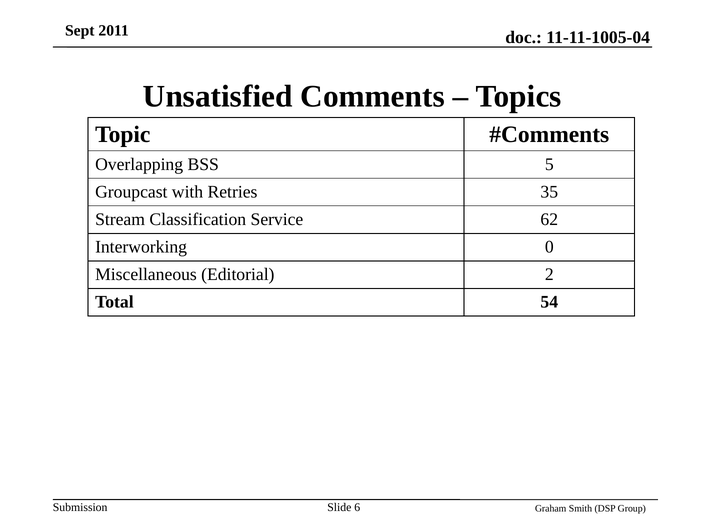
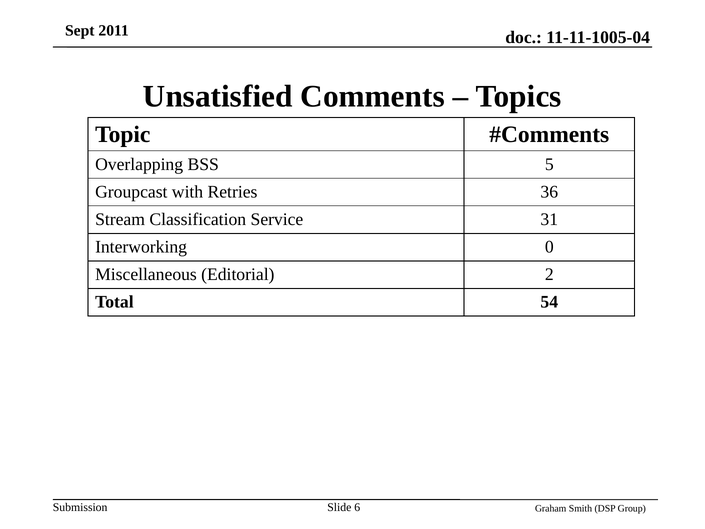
35: 35 -> 36 (549, 192)
62: 62 -> 31 (549, 219)
